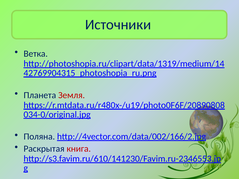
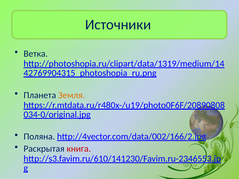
Земля colour: red -> orange (72, 95)
